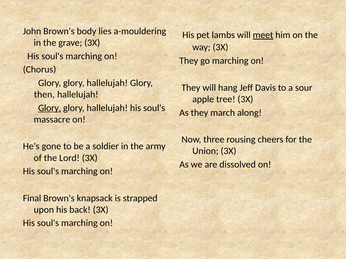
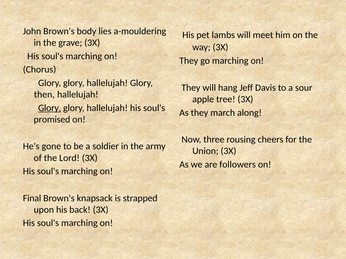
meet underline: present -> none (263, 35)
massacre: massacre -> promised (52, 120)
dissolved: dissolved -> followers (238, 165)
